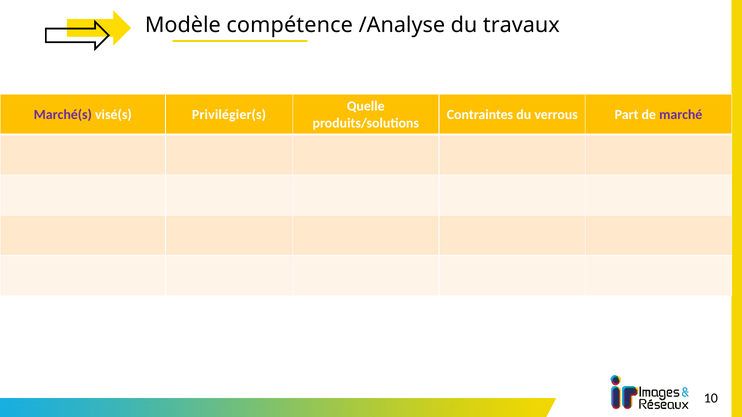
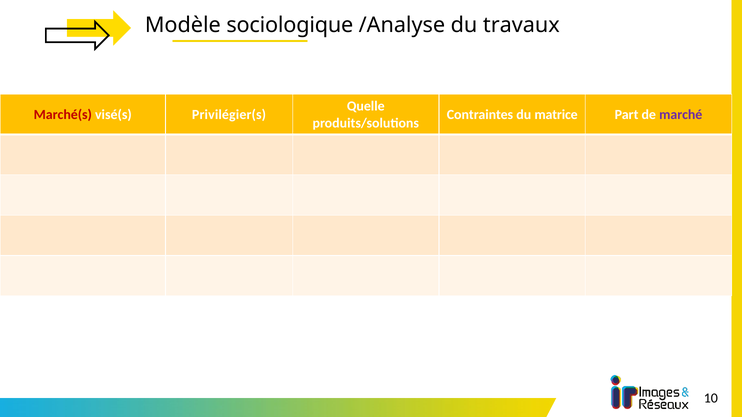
compétence: compétence -> sociologique (290, 25)
Marché(s colour: purple -> red (63, 115)
verrous: verrous -> matrice (556, 115)
